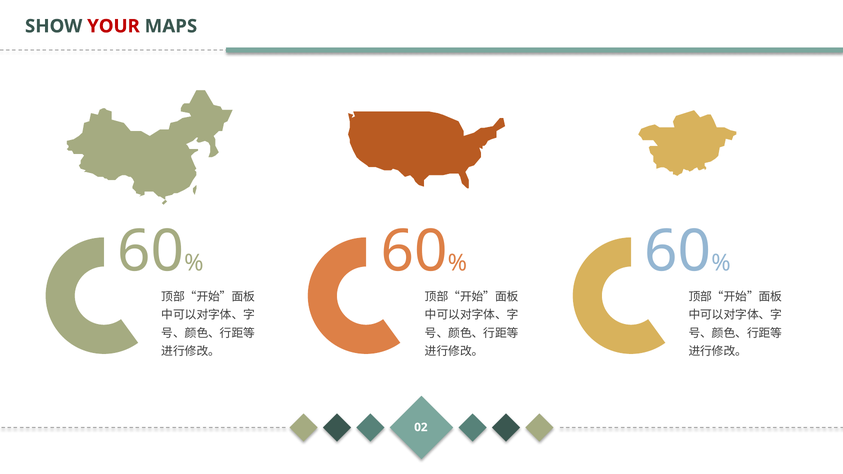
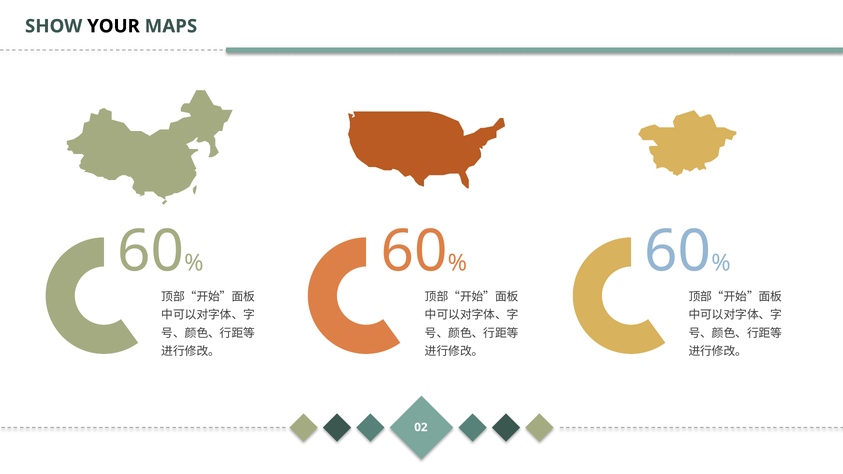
YOUR colour: red -> black (113, 26)
